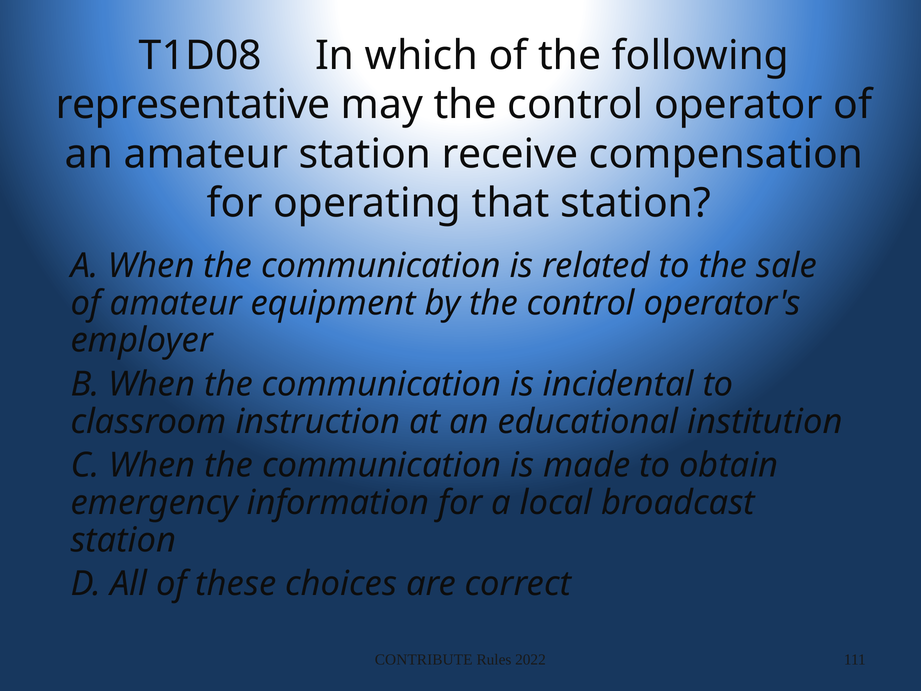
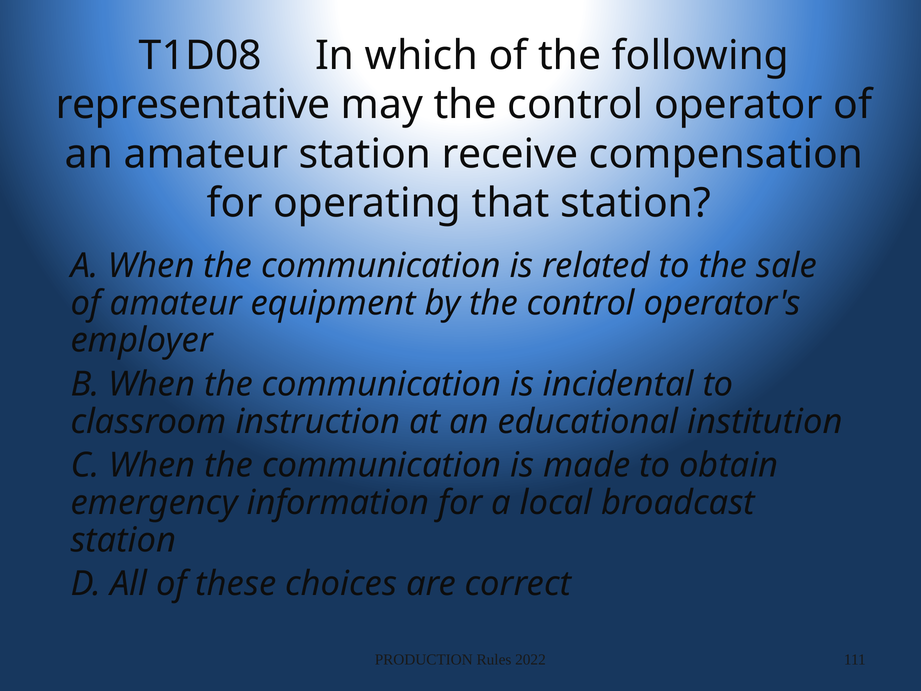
CONTRIBUTE: CONTRIBUTE -> PRODUCTION (424, 660)
